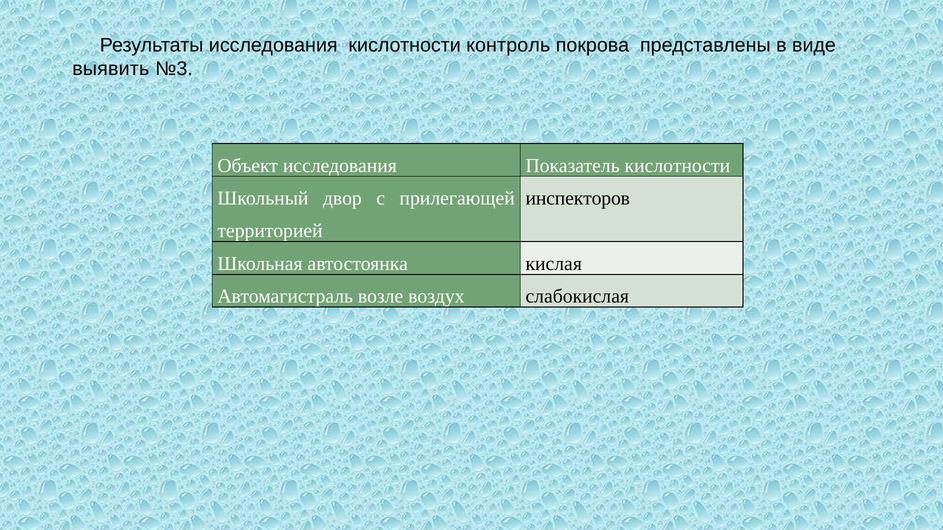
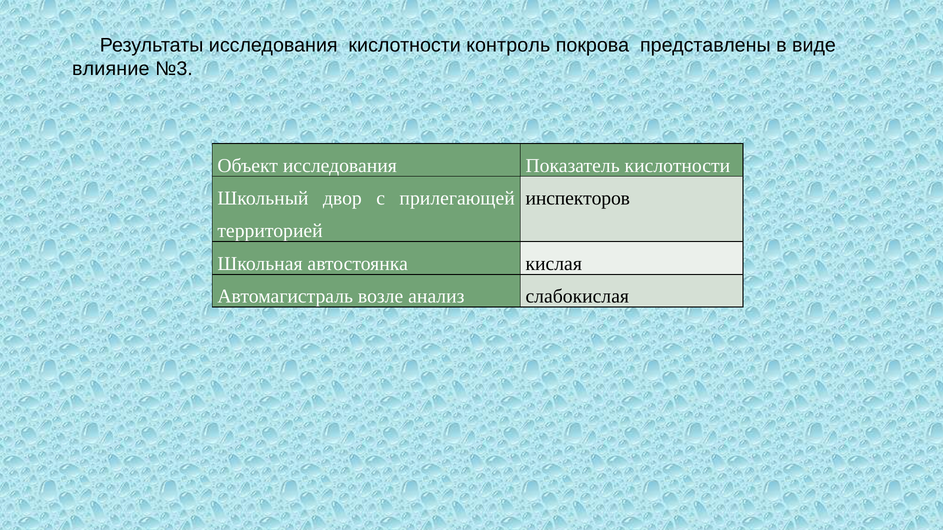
выявить: выявить -> влияние (111, 69)
воздух: воздух -> анализ (436, 297)
